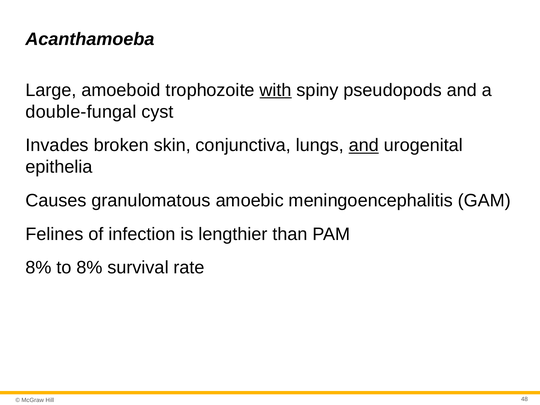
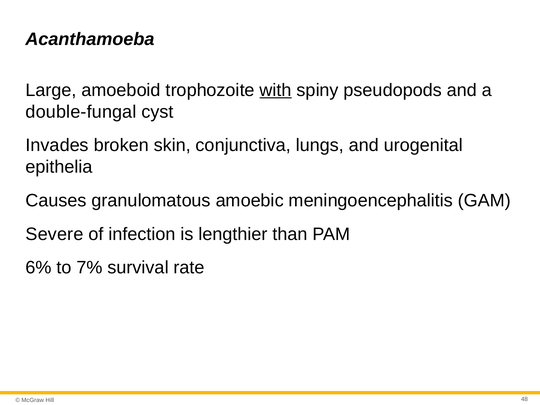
and underline: present -> none (364, 145)
Felines: Felines -> Severe (55, 234)
8%: 8% -> 6% (39, 268)
to 8%: 8% -> 7% (90, 268)
